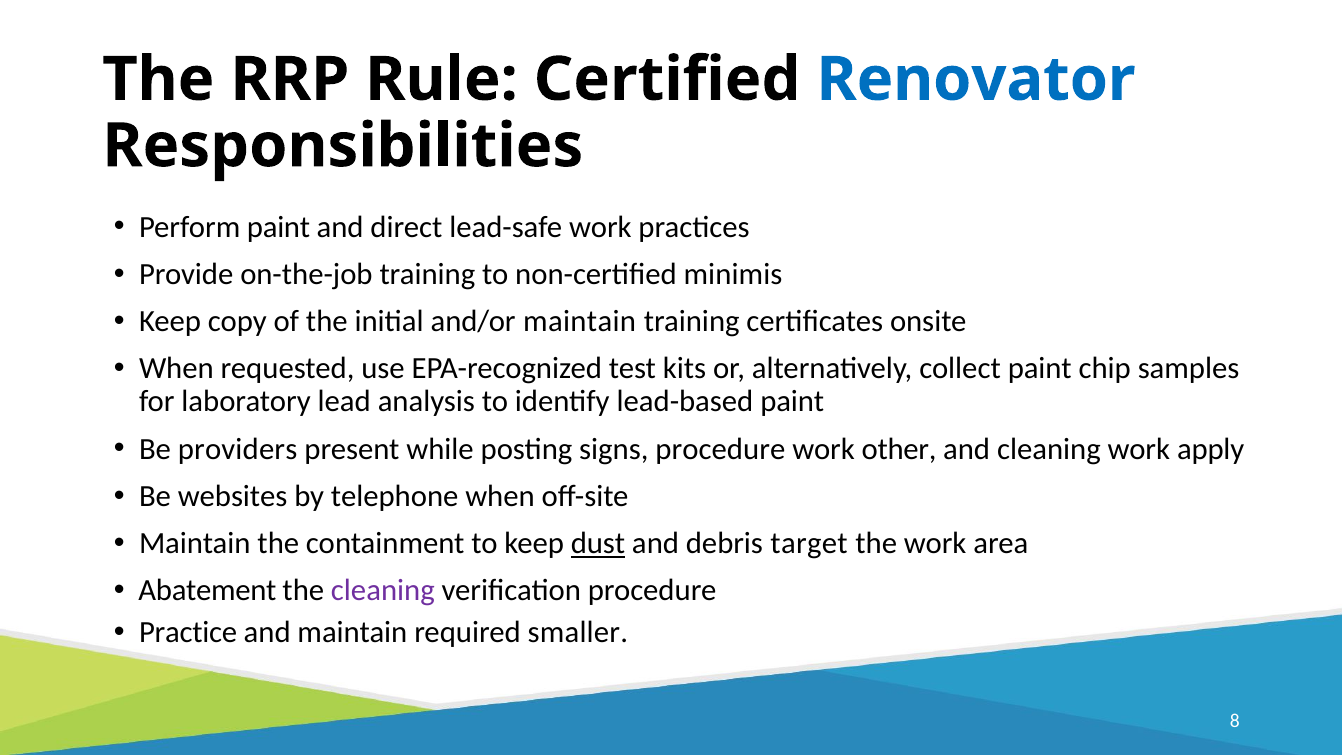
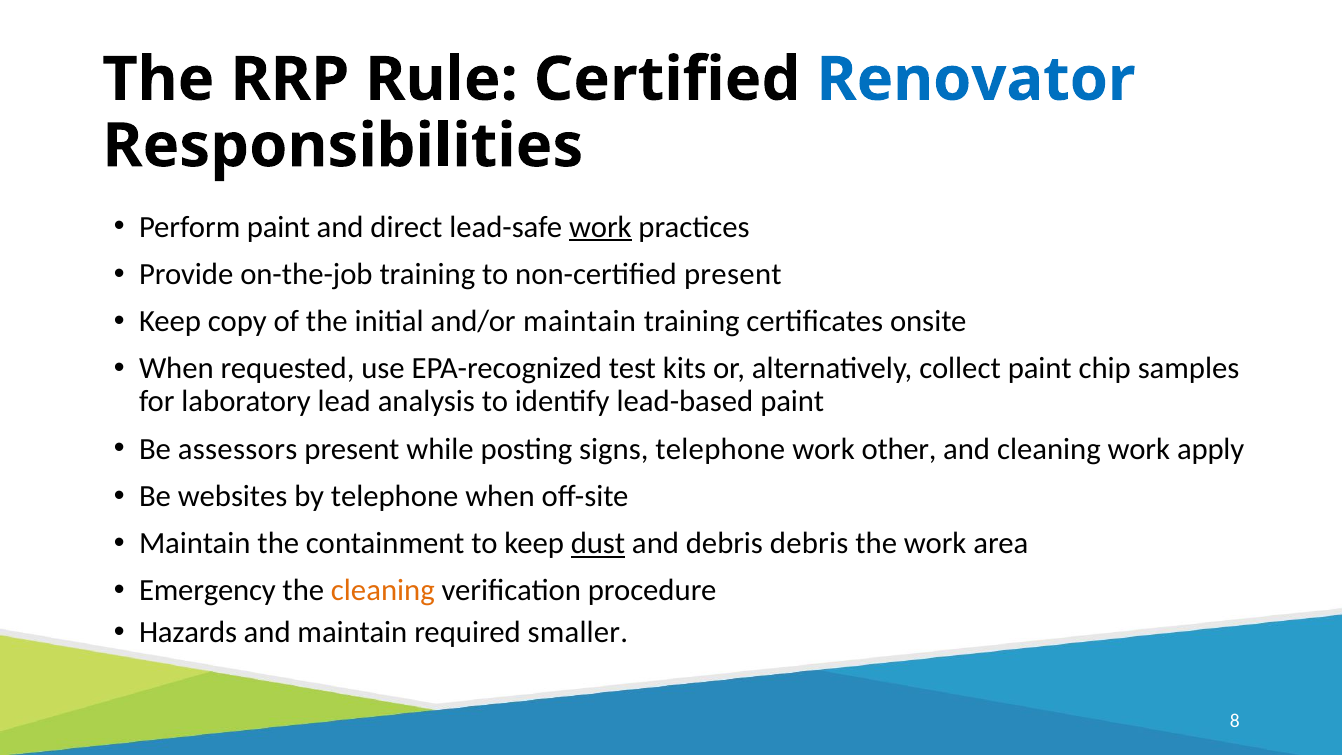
work underline: none -> present (600, 227)
non-certified minimis: minimis -> present (733, 274)
providers: providers -> assessors (238, 449)
signs procedure: procedure -> telephone (720, 449)
debris target: target -> debris (809, 543)
Abatement: Abatement -> Emergency (207, 590)
cleaning colour: purple -> orange (383, 590)
Practice: Practice -> Hazards (188, 632)
